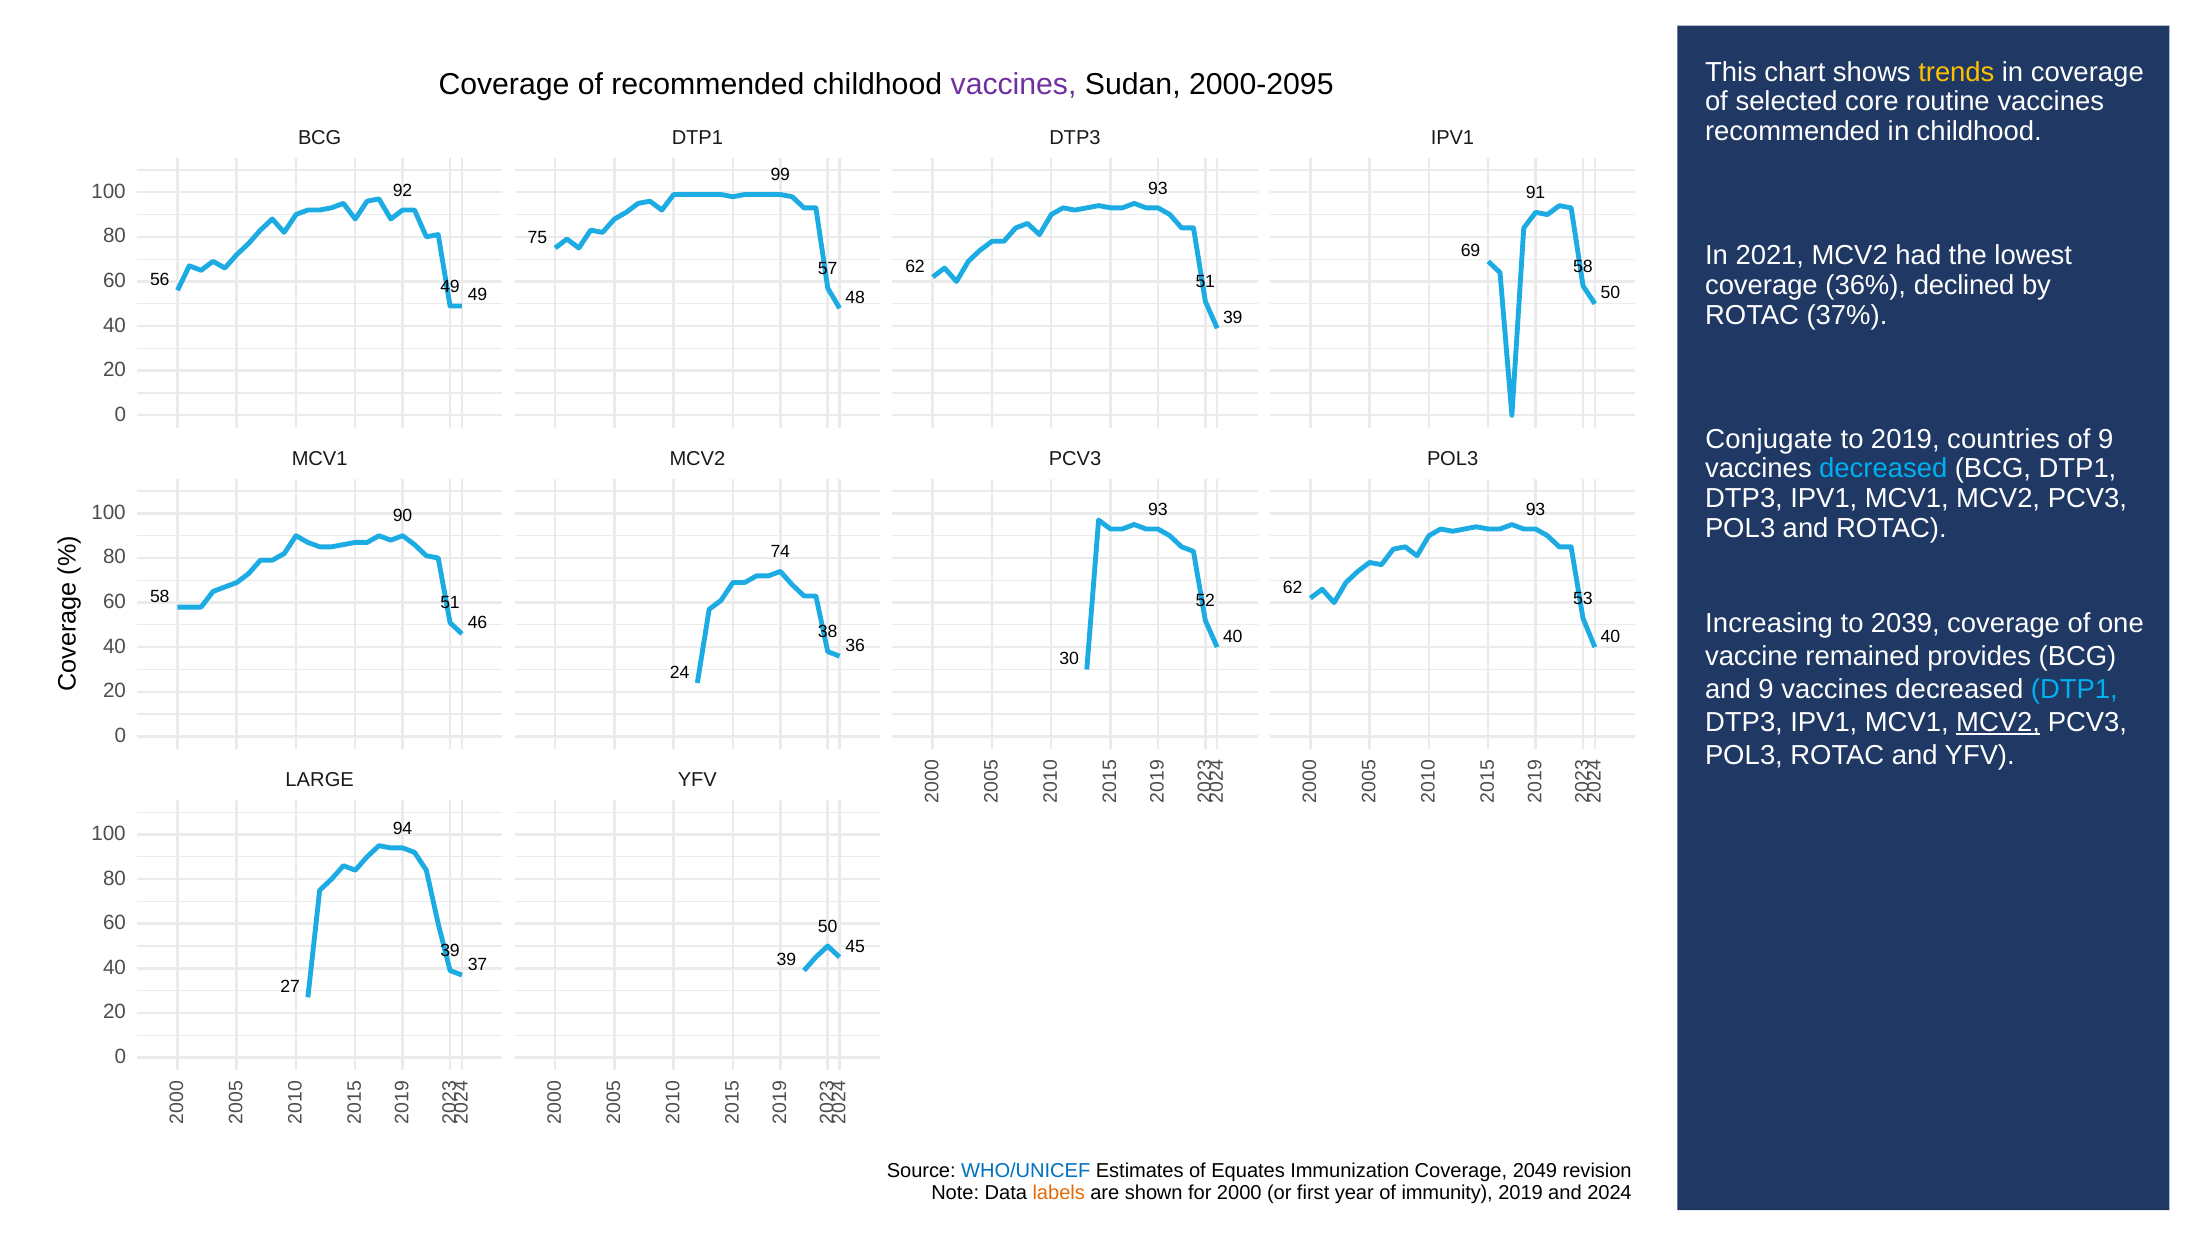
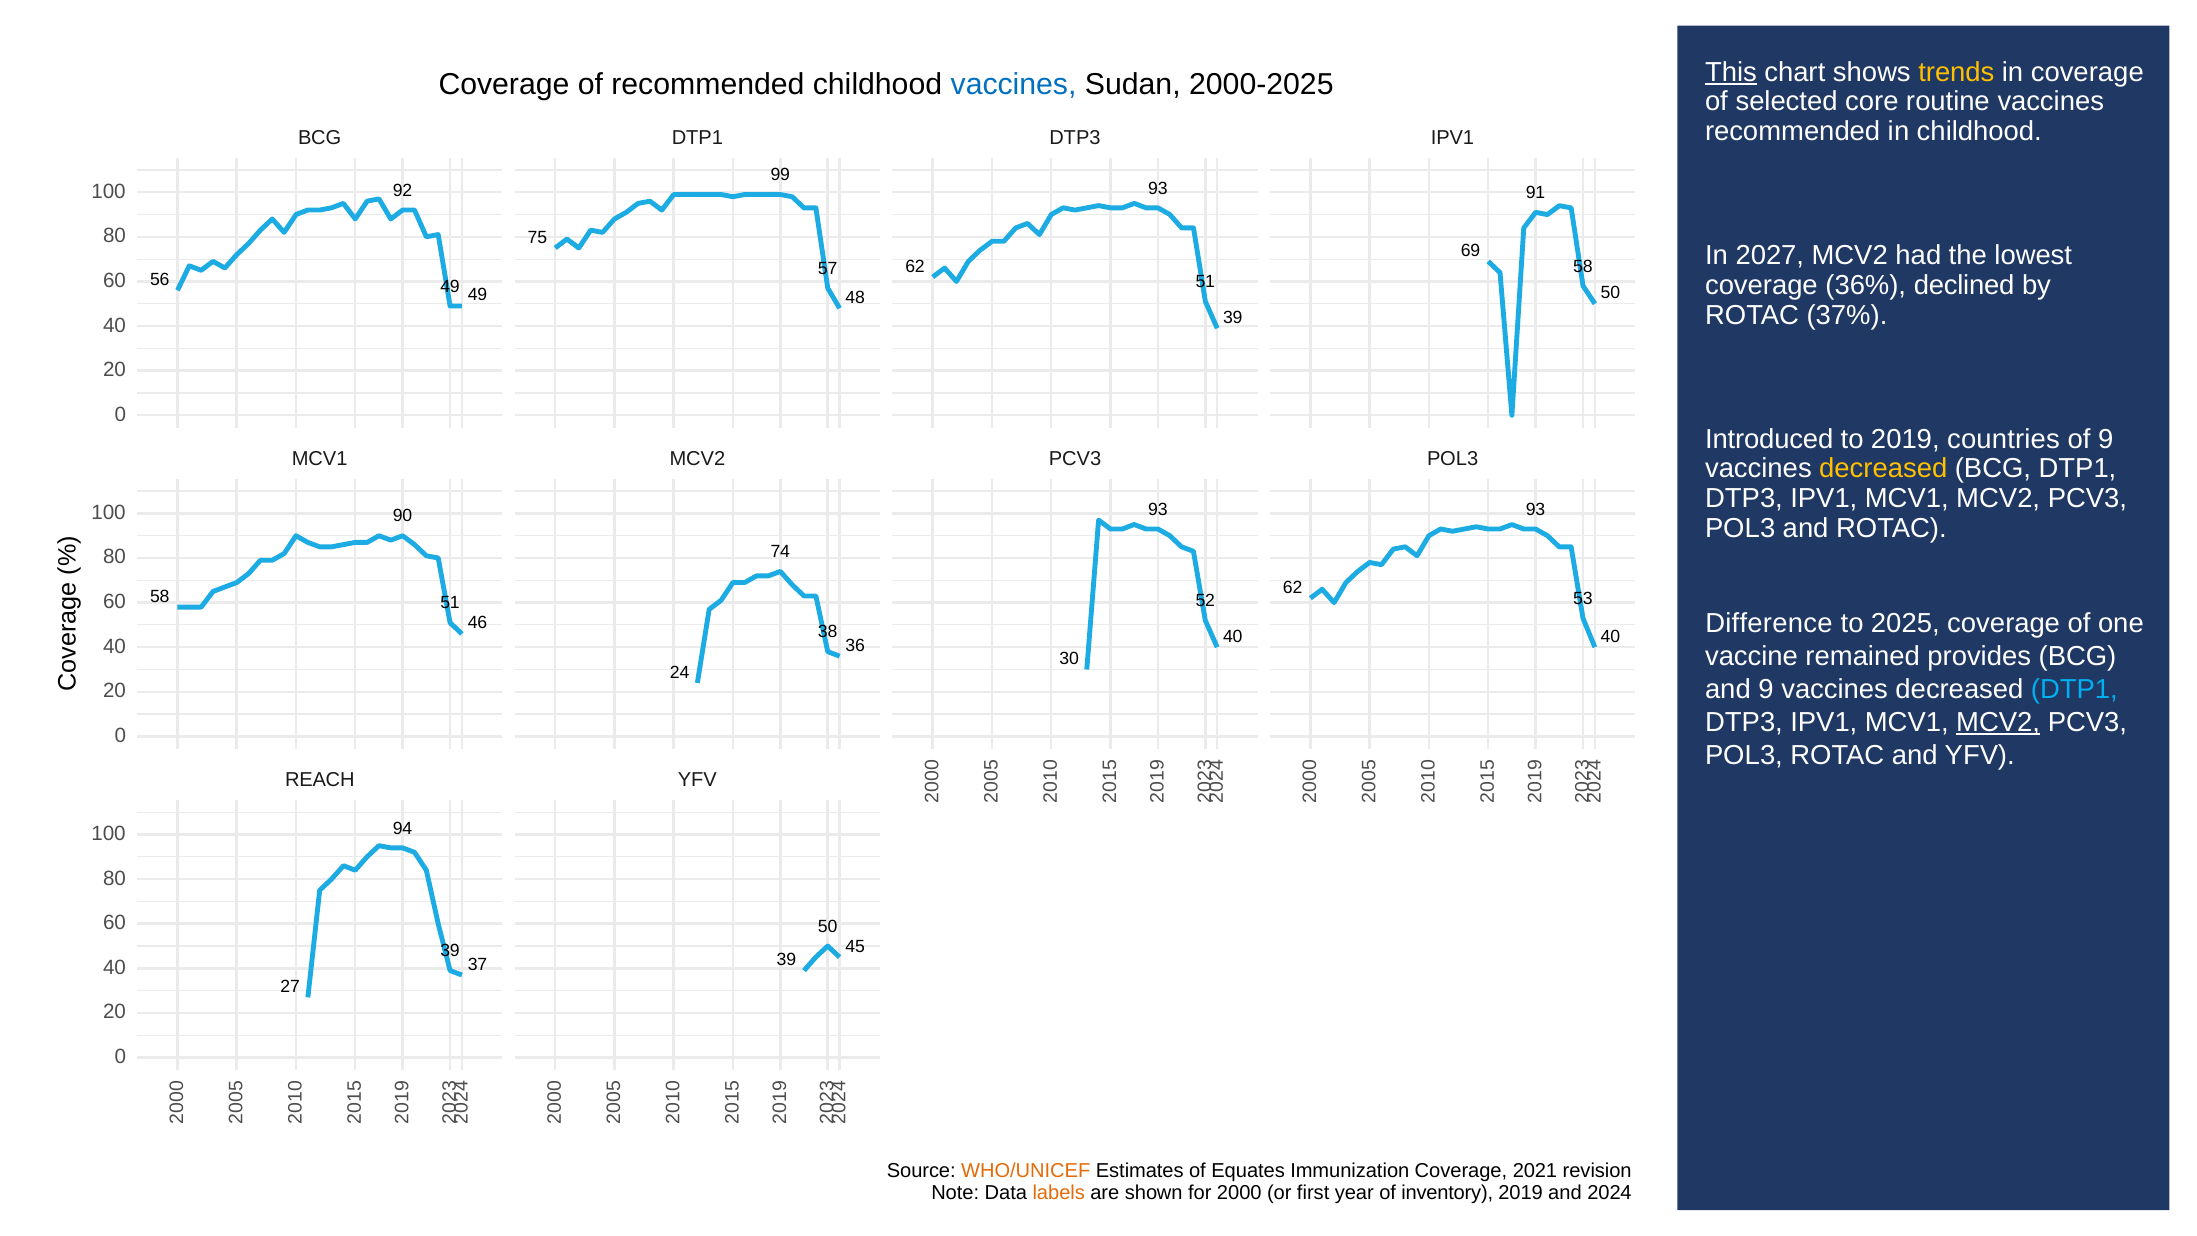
This underline: none -> present (1731, 72)
vaccines colour: purple -> blue (1014, 85)
2000-2095: 2000-2095 -> 2000-2025 (1261, 85)
2021: 2021 -> 2027 (1770, 256)
Conjugate: Conjugate -> Introduced (1769, 439)
decreased colour: light blue -> yellow (1883, 469)
Increasing: Increasing -> Difference (1769, 624)
2039: 2039 -> 2025 (1905, 624)
LARGE: LARGE -> REACH (320, 780)
WHO/UNICEF colour: blue -> orange (1026, 1171)
2049: 2049 -> 2021 (1535, 1171)
immunity: immunity -> inventory (1447, 1192)
